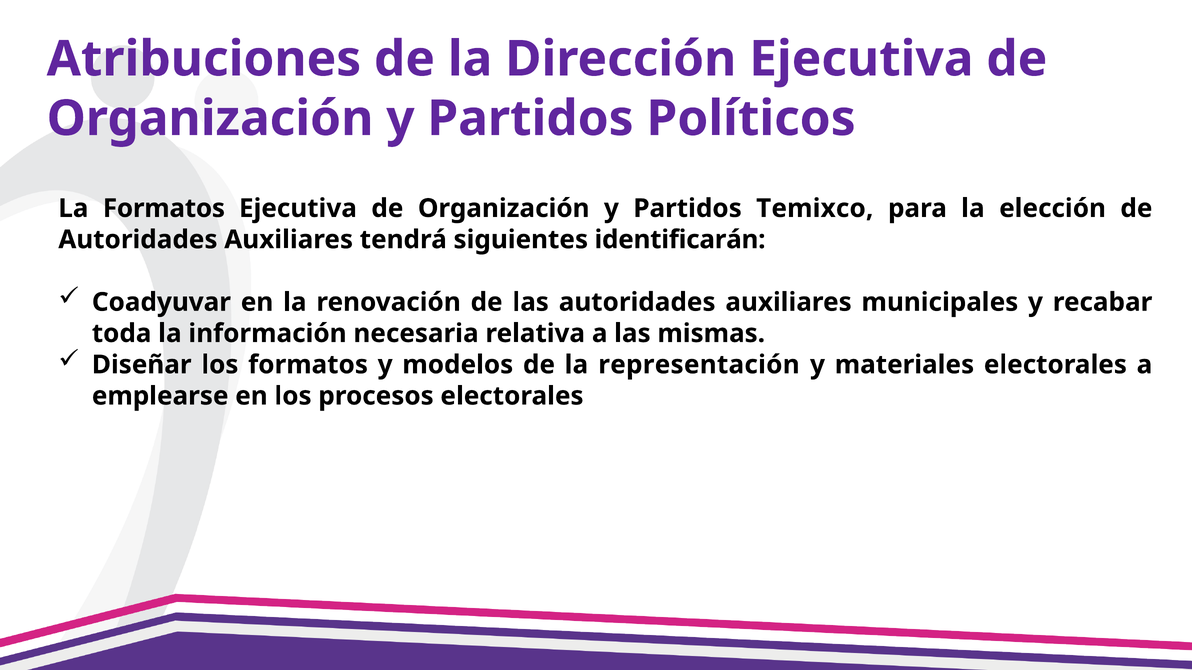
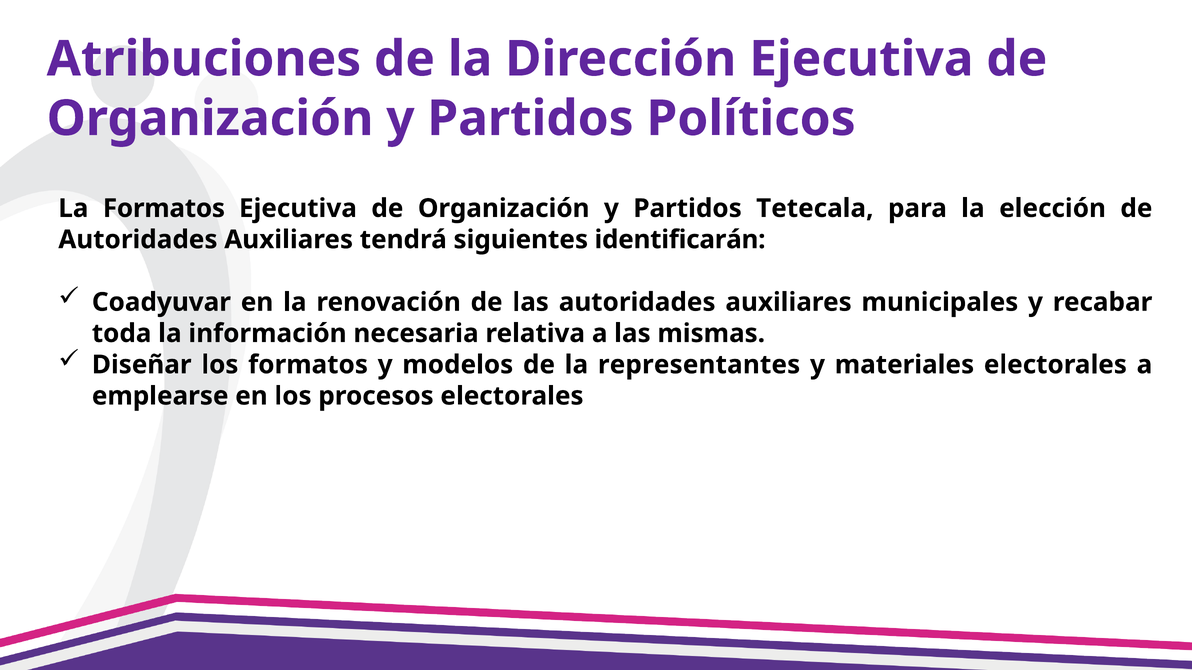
Temixco: Temixco -> Tetecala (815, 209)
representación: representación -> representantes (699, 365)
